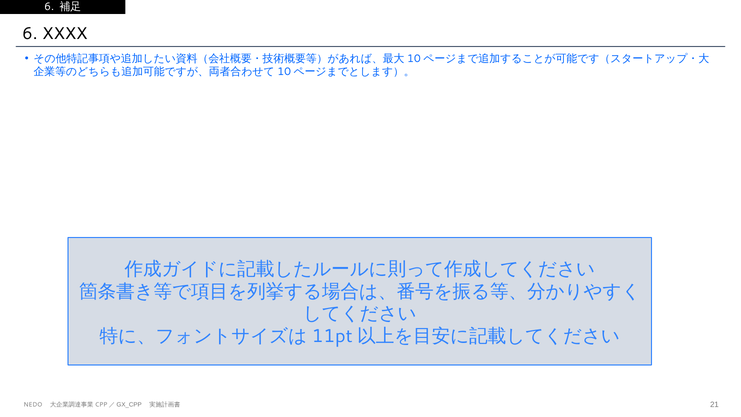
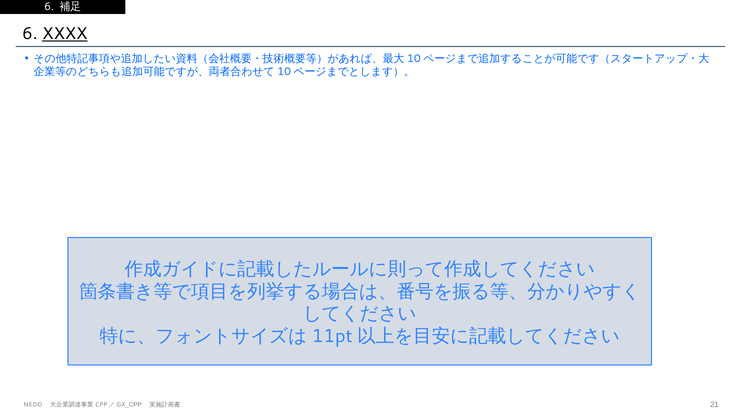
XXXX underline: none -> present (65, 33)
